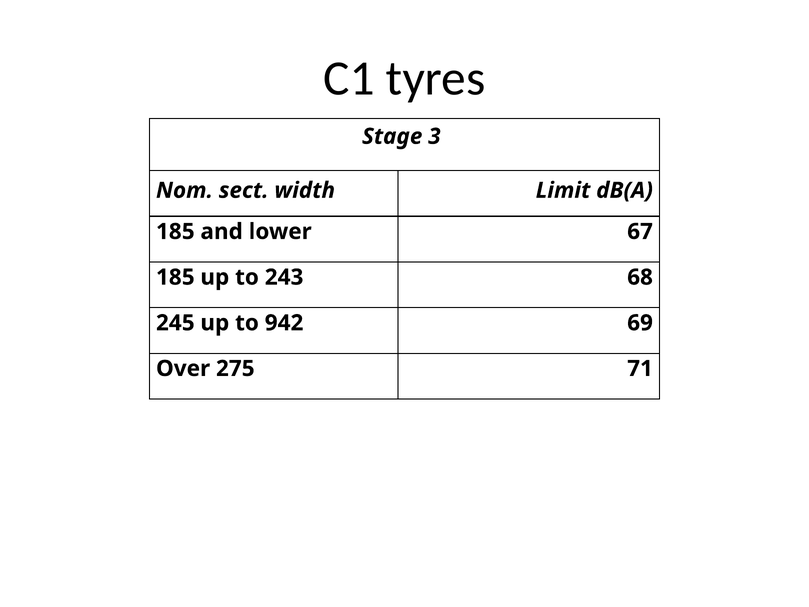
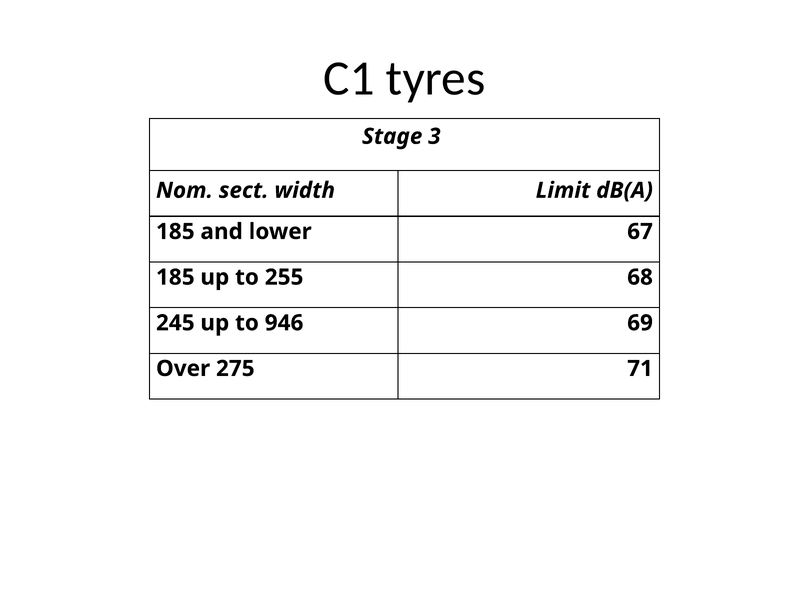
243: 243 -> 255 (284, 277)
942: 942 -> 946 (284, 323)
